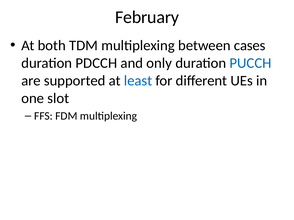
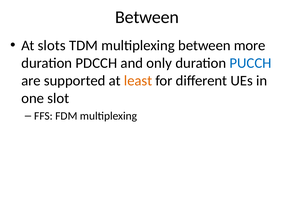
February: February -> Between (147, 17)
both: both -> slots (52, 46)
cases: cases -> more (250, 46)
least colour: blue -> orange (138, 81)
